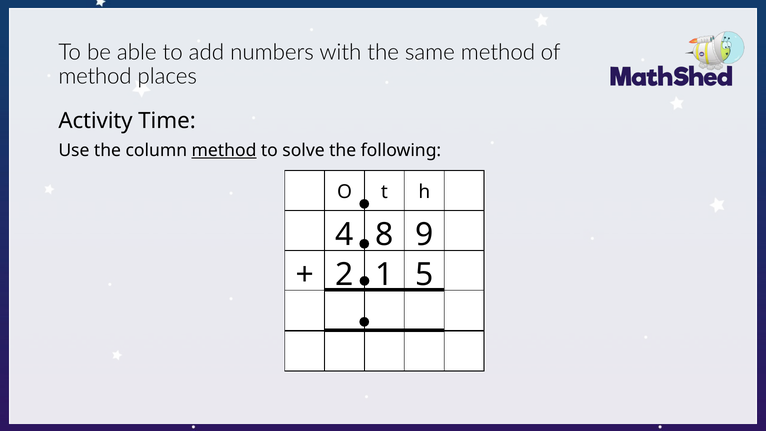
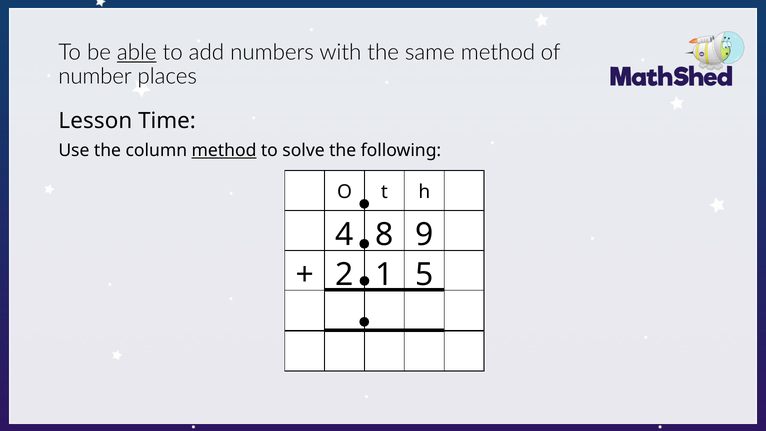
able underline: none -> present (137, 52)
method: method -> number (95, 76)
Activity: Activity -> Lesson (95, 121)
